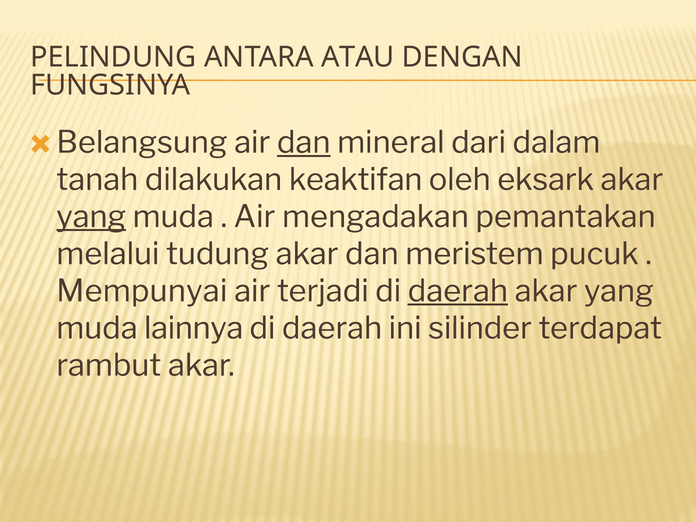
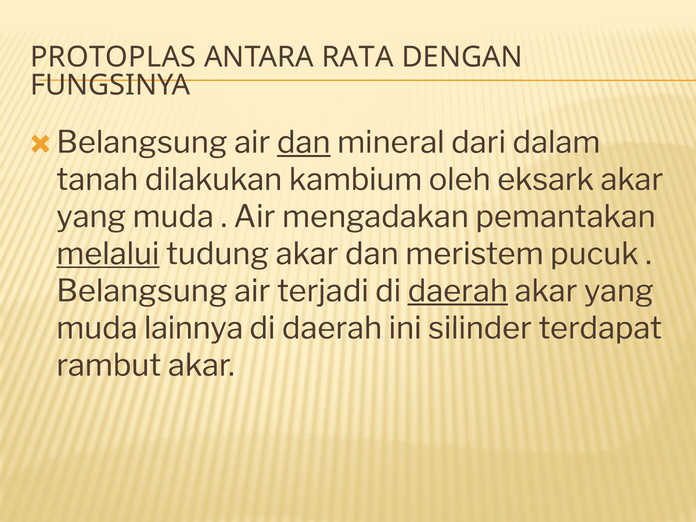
PELINDUNG: PELINDUNG -> PROTOPLAS (113, 57)
ATAU: ATAU -> RATA (358, 57)
keaktifan: keaktifan -> kambium (356, 180)
yang underline: present -> none (91, 217)
melalui underline: none -> present (108, 254)
Mempunyai: Mempunyai -> Belangsung (142, 291)
